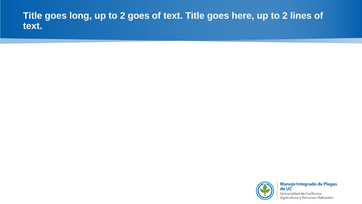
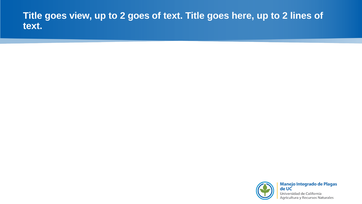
long: long -> view (81, 16)
